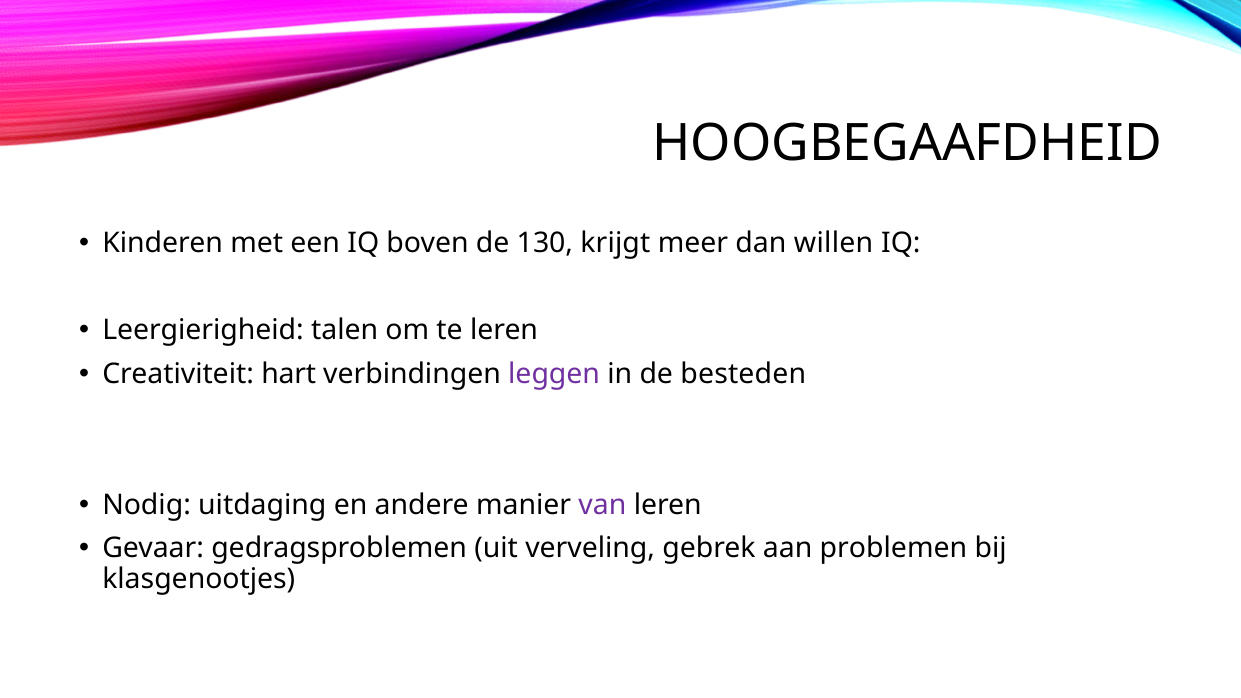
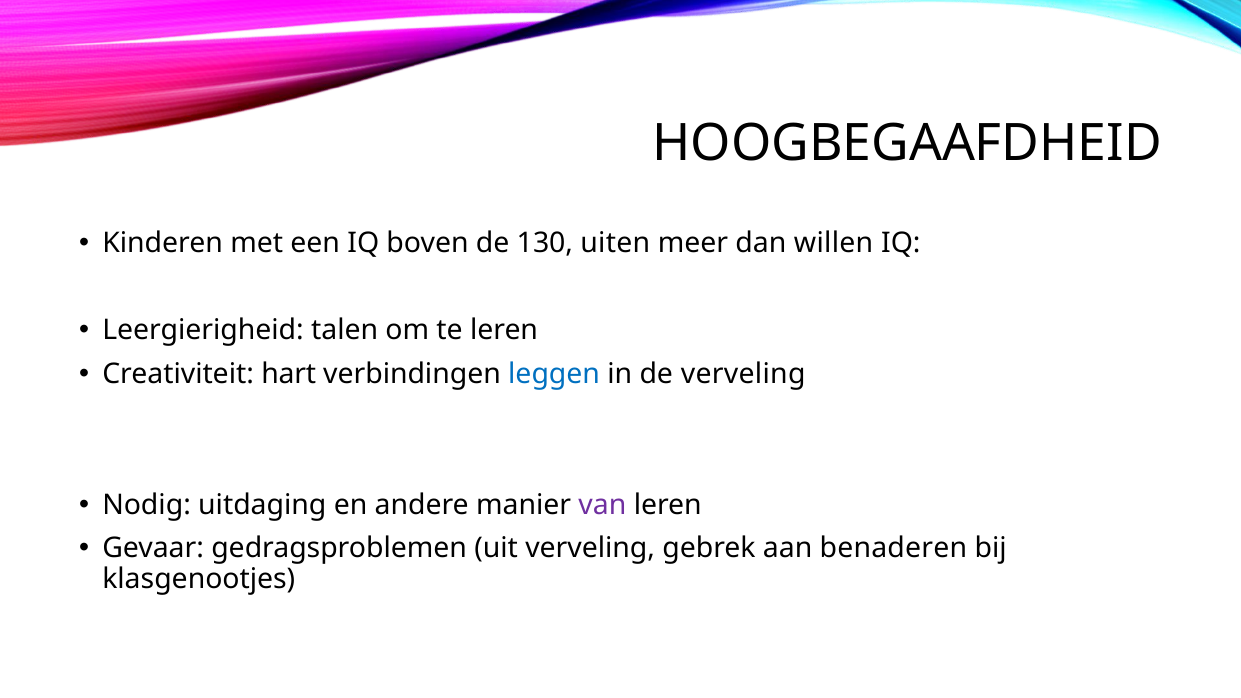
krijgt: krijgt -> uiten (615, 243)
leggen colour: purple -> blue (554, 374)
de besteden: besteden -> verveling (743, 374)
problemen: problemen -> benaderen (893, 548)
